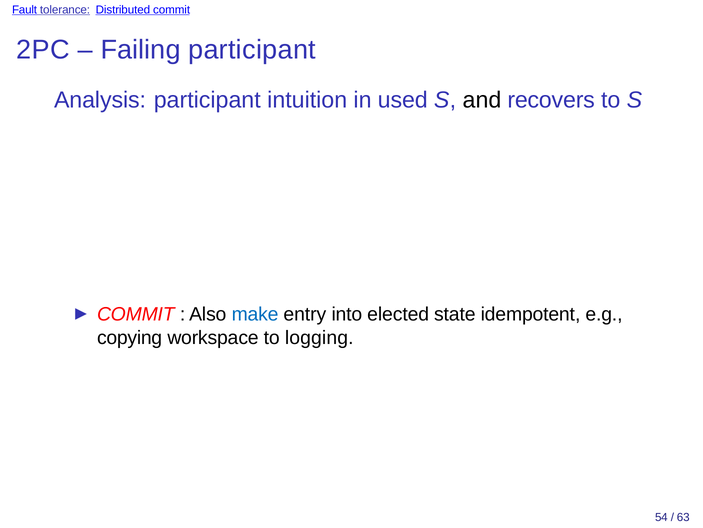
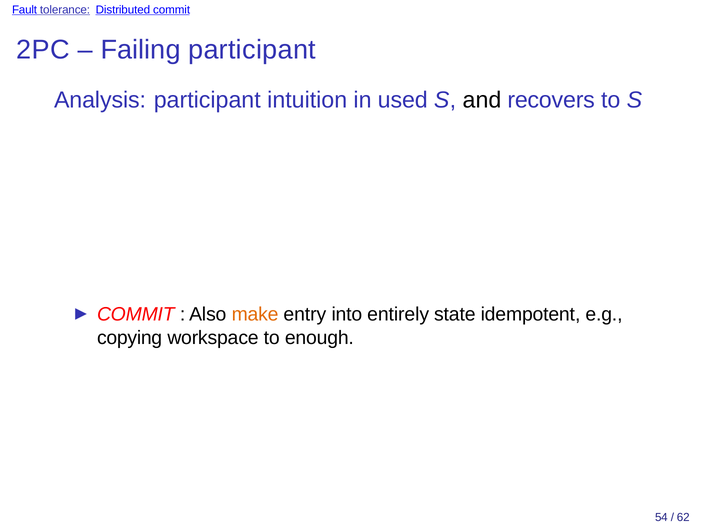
make colour: blue -> orange (255, 314)
elected: elected -> entirely (398, 314)
logging: logging -> enough (319, 338)
63: 63 -> 62 (683, 517)
